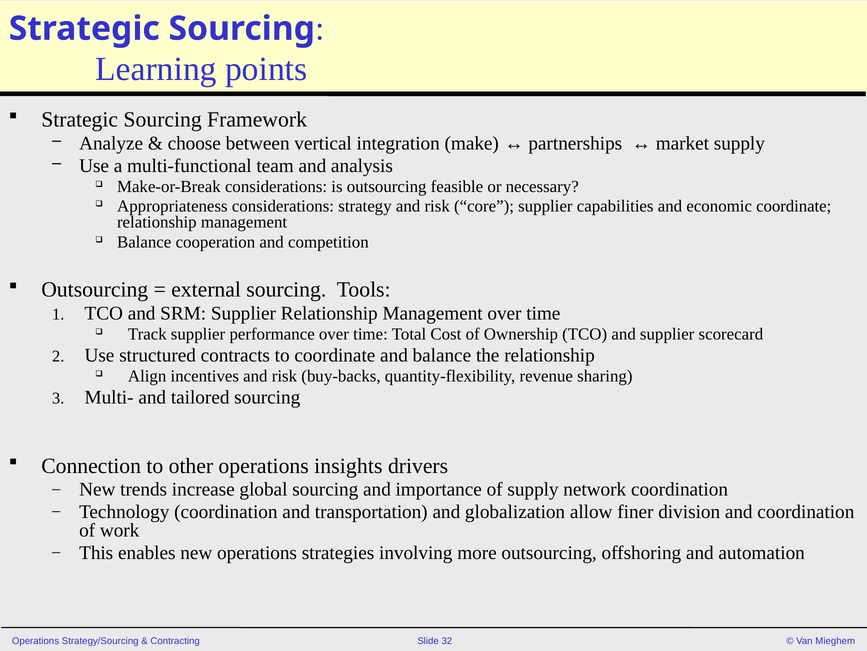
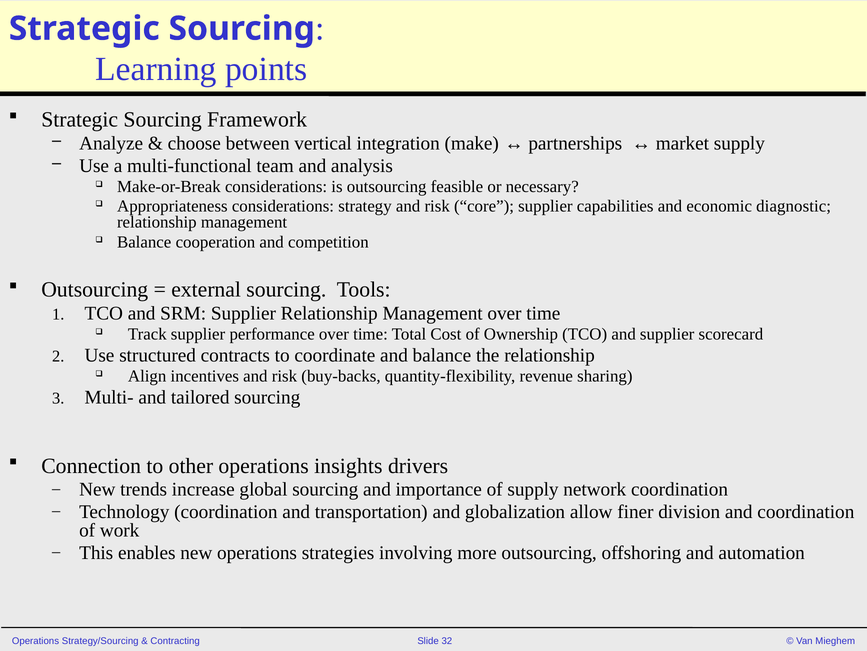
economic coordinate: coordinate -> diagnostic (794, 206)
